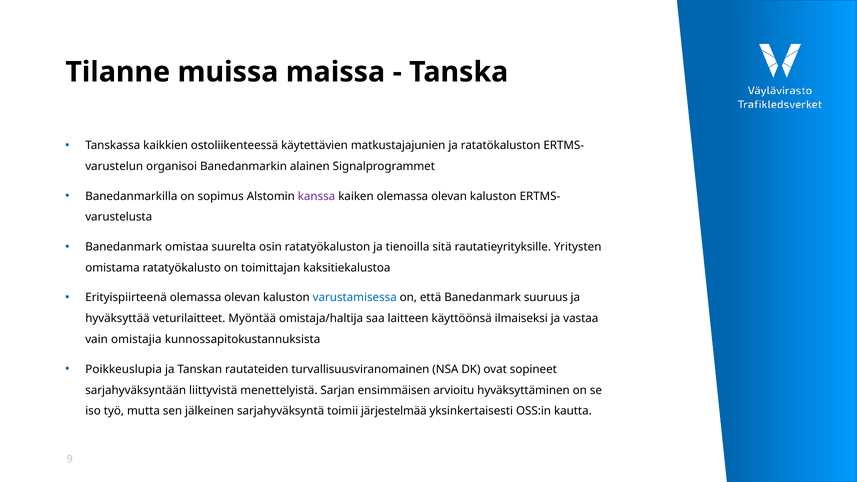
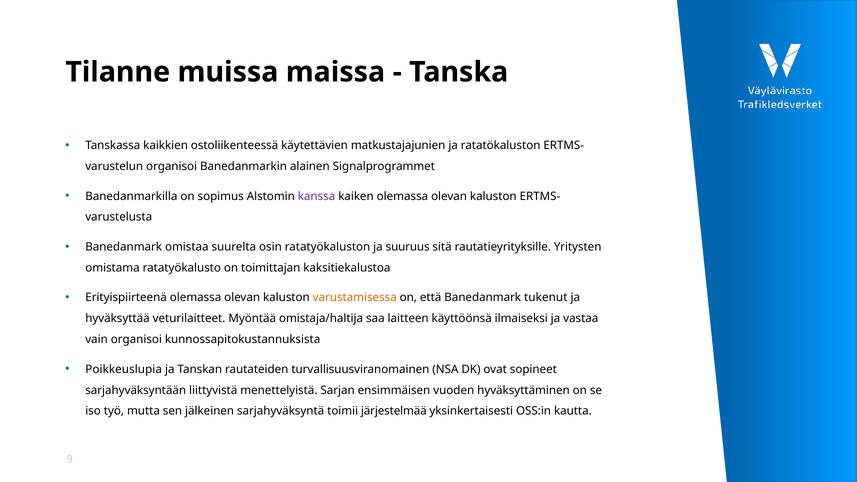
tienoilla: tienoilla -> suuruus (408, 247)
varustamisessa colour: blue -> orange (355, 298)
suuruus: suuruus -> tukenut (546, 298)
vain omistajia: omistajia -> organisoi (136, 339)
arvioitu: arvioitu -> vuoden (454, 390)
